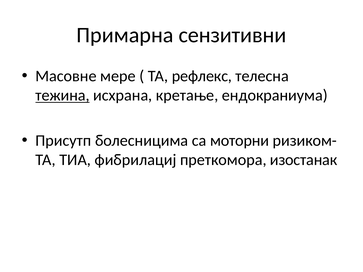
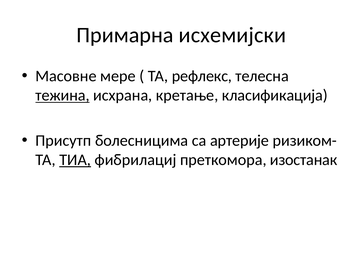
сензитивни: сензитивни -> исхемијски (232, 35)
ендокраниума: ендокраниума -> класификација (275, 96)
моторни: моторни -> артерије (239, 141)
ТИА underline: none -> present (75, 160)
